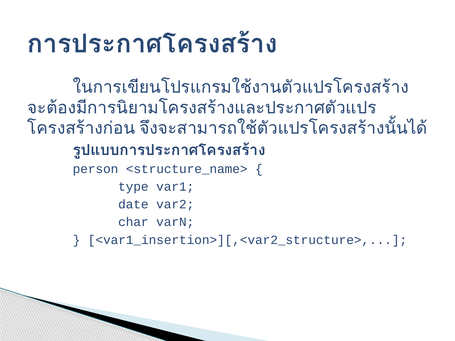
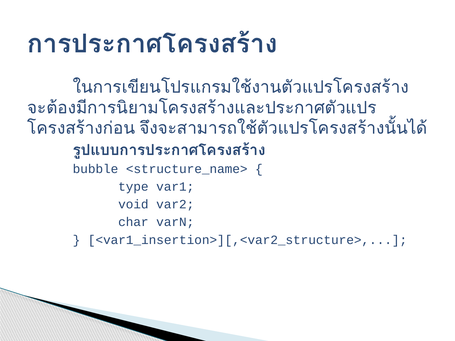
person: person -> bubble (96, 169)
date: date -> void (133, 205)
